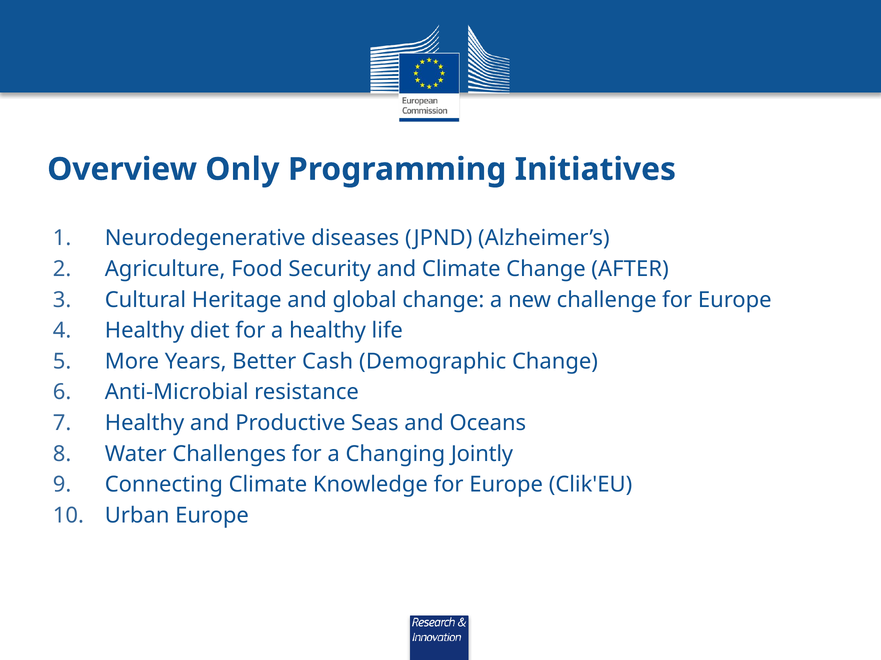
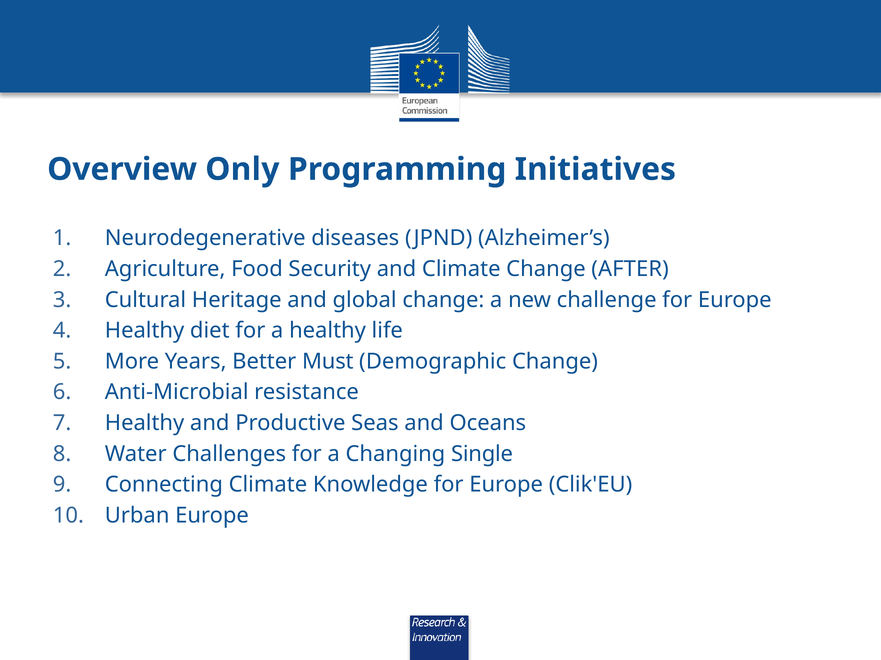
Cash: Cash -> Must (328, 362)
Jointly: Jointly -> Single (482, 454)
